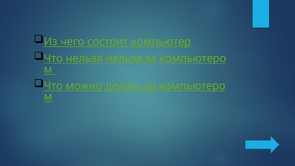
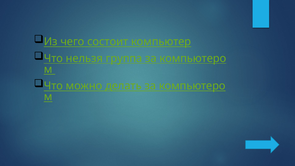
нельзя нельзя: нельзя -> группа (124, 58)
